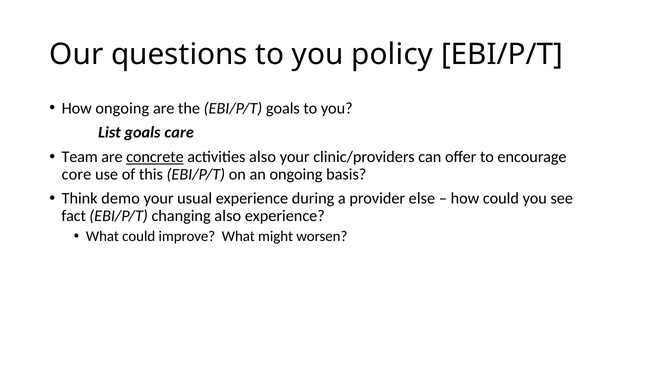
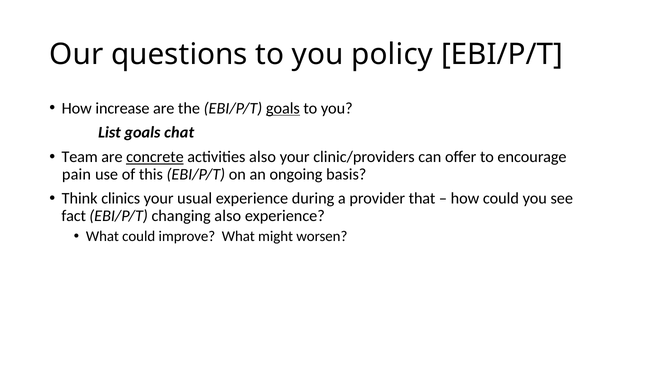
How ongoing: ongoing -> increase (122, 108)
goals underline: none -> present (283, 108)
care: care -> chat (179, 133)
core: core -> pain (76, 174)
demo: demo -> clinics (121, 199)
else: else -> that (422, 199)
